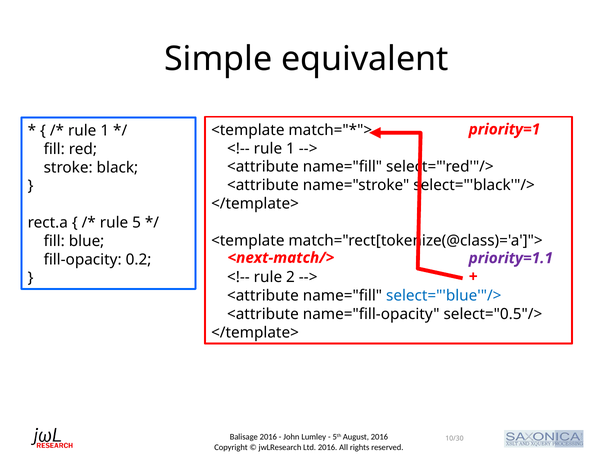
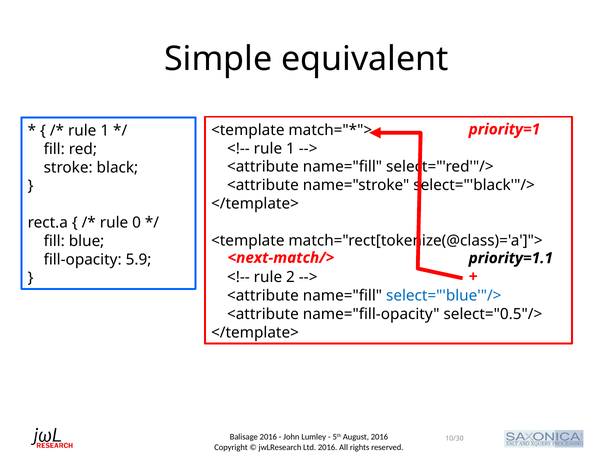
5: 5 -> 0 (137, 223)
0.2: 0.2 -> 5.9 (139, 259)
priority=1.1 colour: purple -> black (511, 258)
